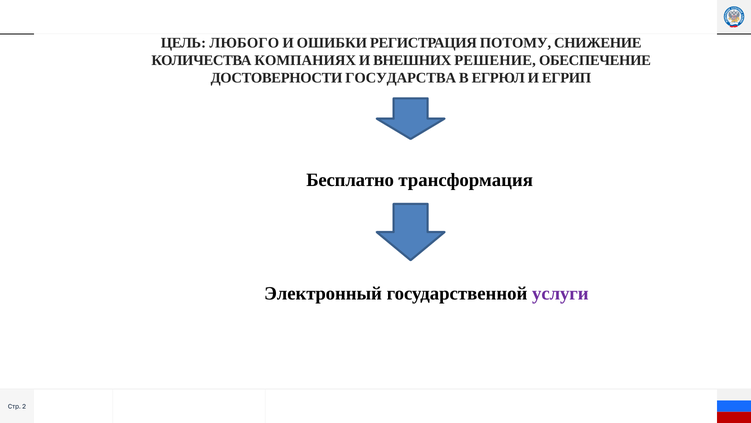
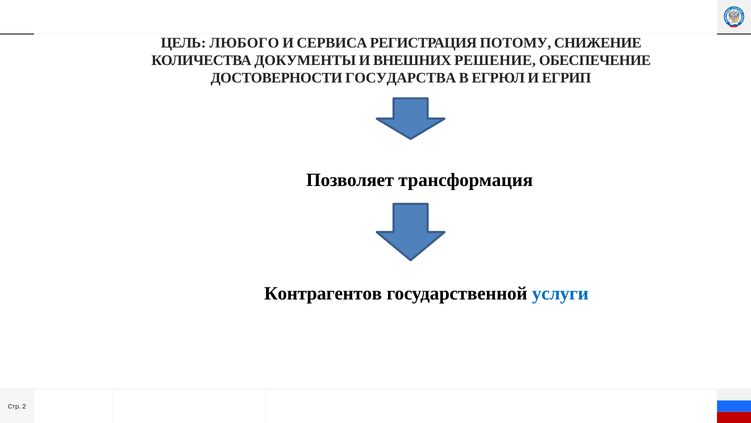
ОШИБКИ: ОШИБКИ -> СЕРВИСА (332, 43)
КОМПАНИЯХ: КОМПАНИЯХ -> ДОКУМЕНТЫ (305, 60)
Бесплатно: Бесплатно -> Позволяет (350, 180)
Электронный: Электронный -> Контрагентов (323, 293)
услуги colour: purple -> blue (560, 293)
